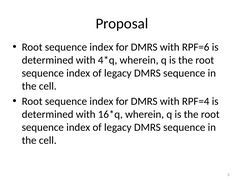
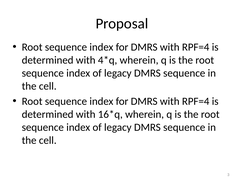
RPF=6: RPF=6 -> RPF=4 (196, 47)
